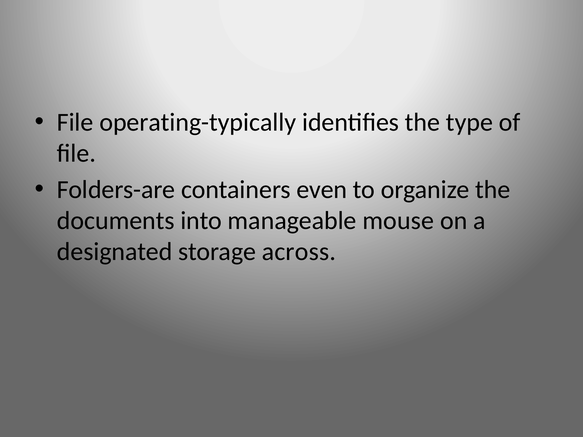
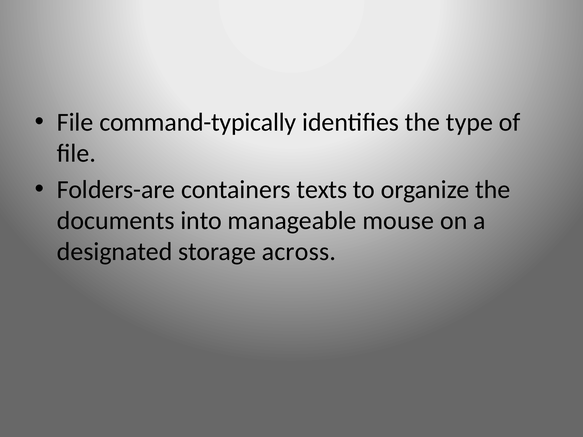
operating-typically: operating-typically -> command-typically (198, 122)
even: even -> texts (322, 190)
